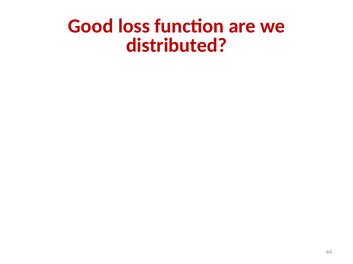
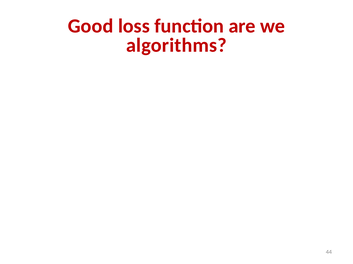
distributed: distributed -> algorithms (176, 45)
